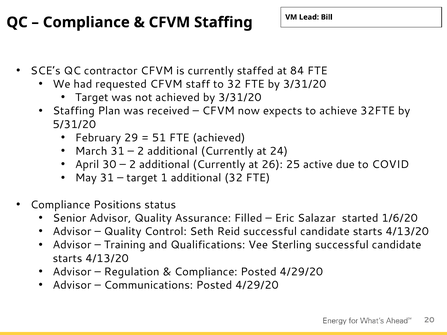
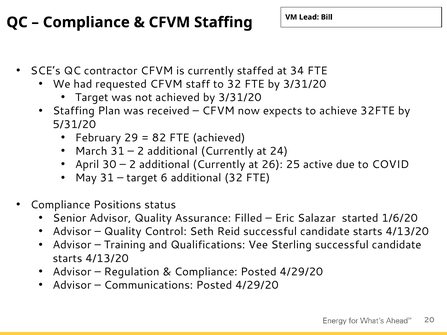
84: 84 -> 34 (297, 71)
51: 51 -> 82 (159, 138)
1: 1 -> 6 (164, 178)
